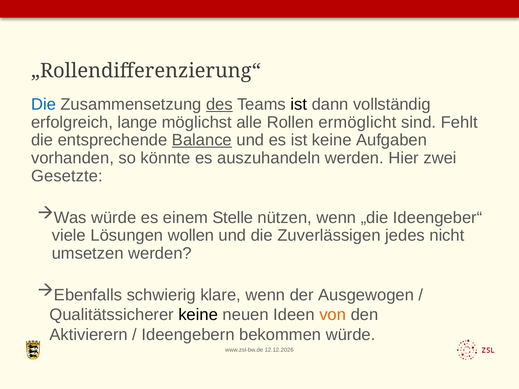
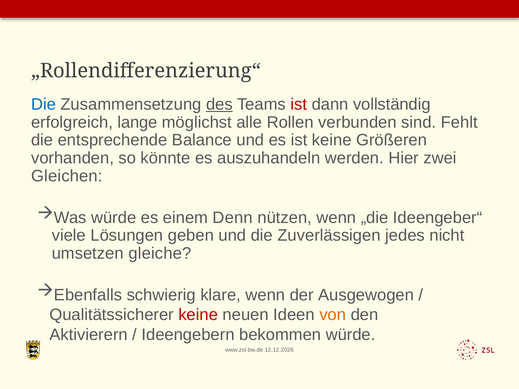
ist colour: black -> red (299, 104)
ermöglicht: ermöglicht -> verbunden (357, 122)
Balance underline: present -> none (202, 140)
Aufgaben: Aufgaben -> Größeren (392, 140)
Gesetzte: Gesetzte -> Gleichen (67, 176)
Stelle: Stelle -> Denn (233, 218)
wollen: wollen -> geben (191, 236)
umsetzen werden: werden -> gleiche (160, 254)
keine colour: black -> red (198, 315)
